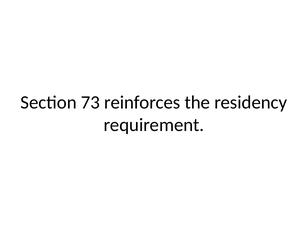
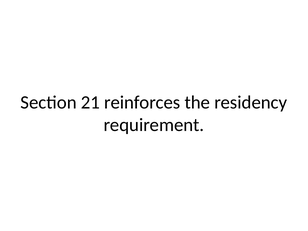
73: 73 -> 21 (90, 102)
